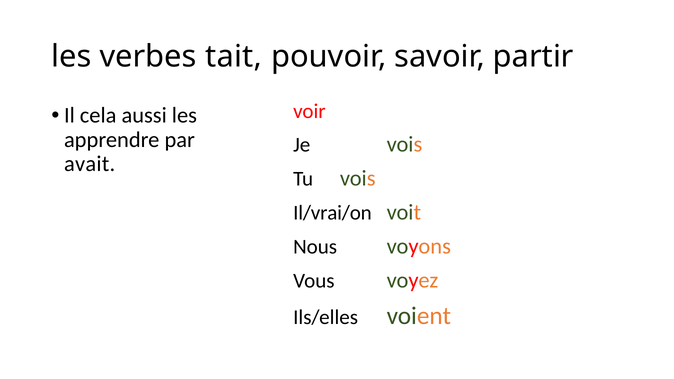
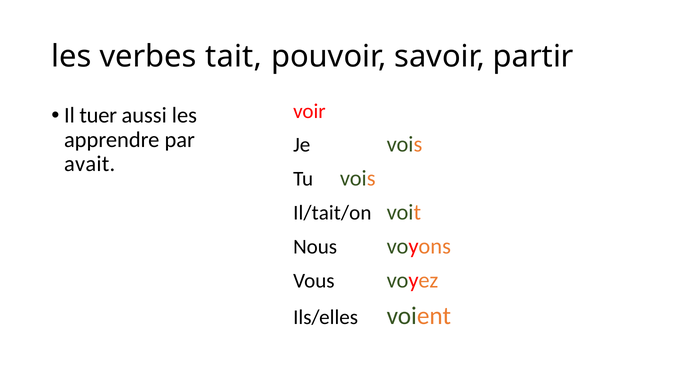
cela: cela -> tuer (98, 115)
Il/vrai/on: Il/vrai/on -> Il/tait/on (332, 213)
